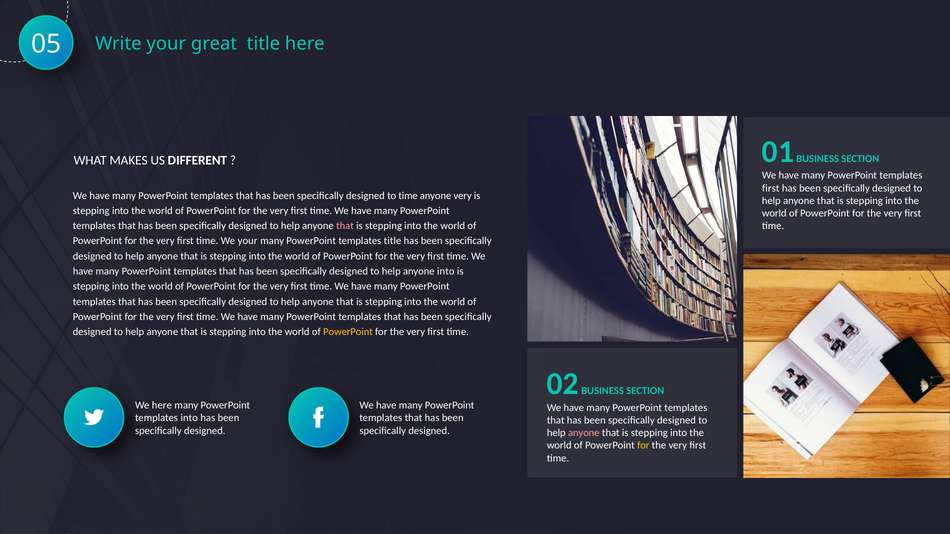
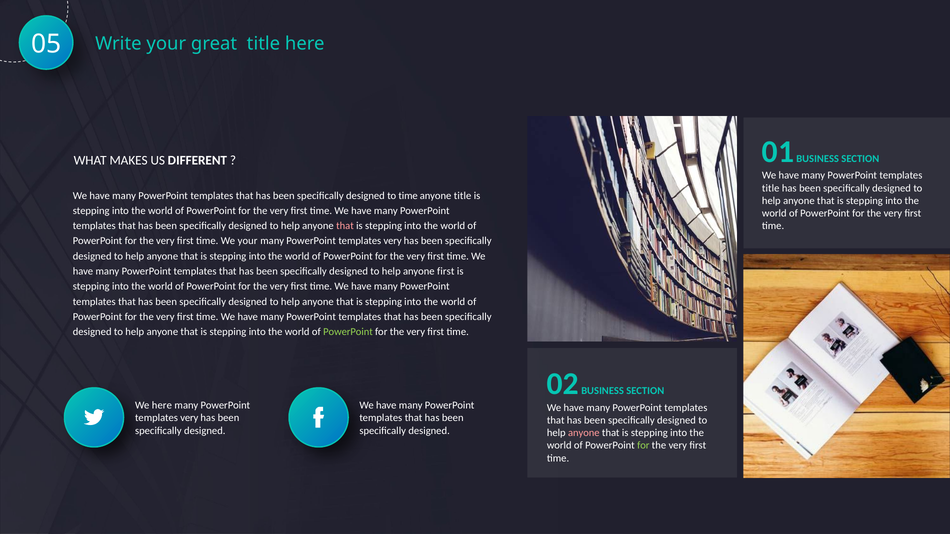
first: first -> title (771, 188)
anyone very: very -> title (463, 196)
title: title -> very (393, 241)
anyone into: into -> first (446, 271)
PowerPoint colour: yellow -> light green (348, 332)
into: into -> very (189, 418)
for colour: yellow -> light green (643, 446)
